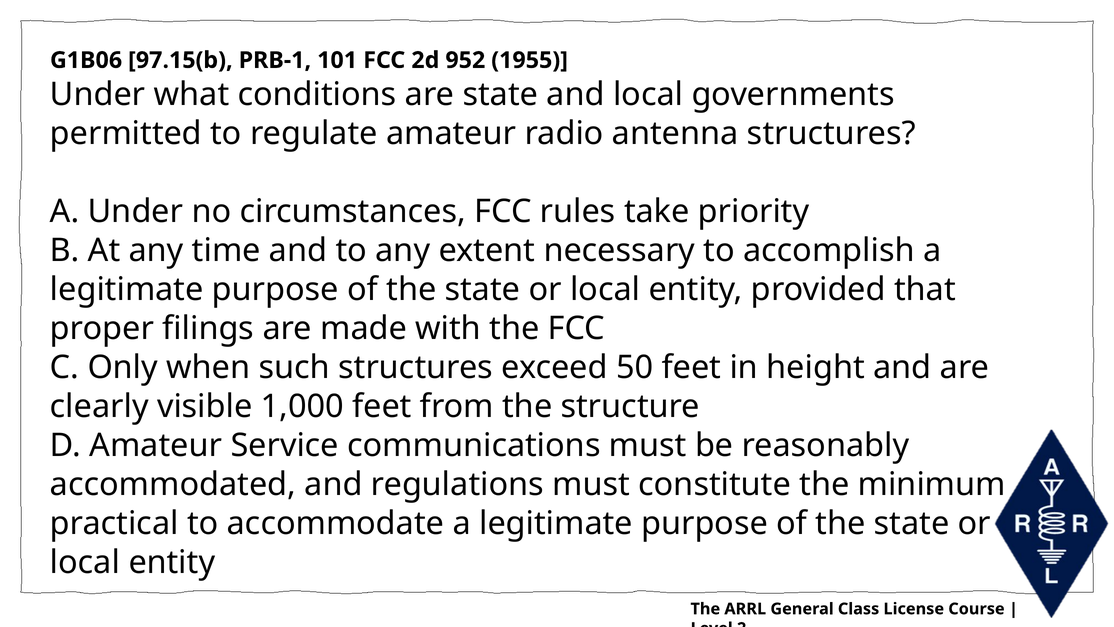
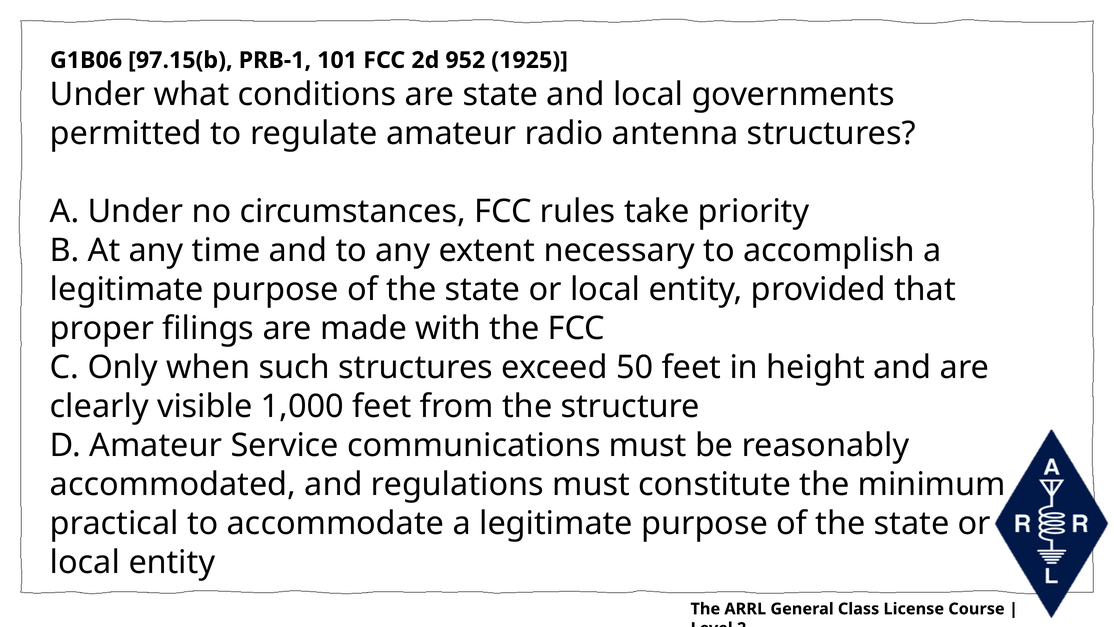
1955: 1955 -> 1925 (530, 60)
